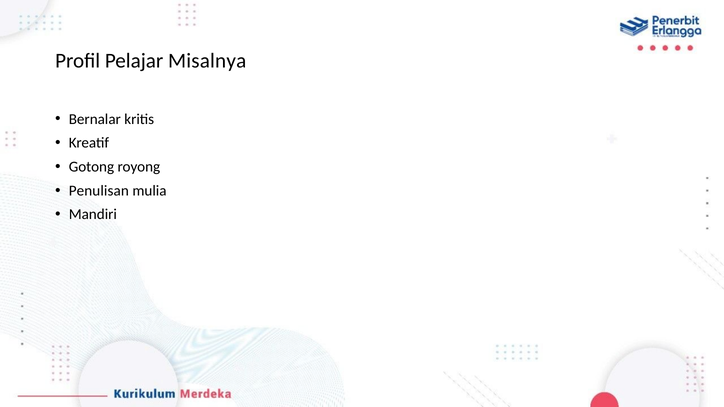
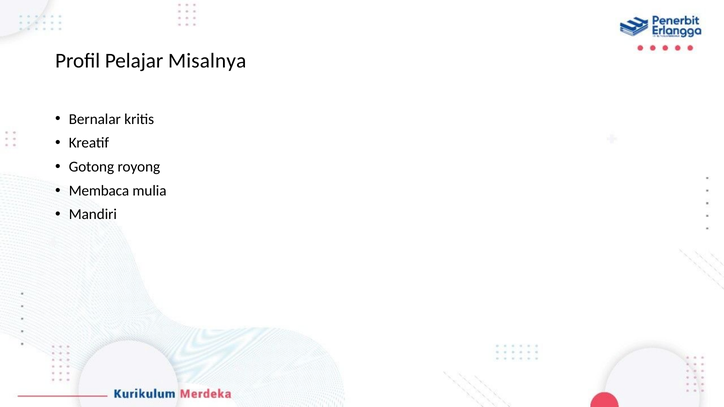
Penulisan: Penulisan -> Membaca (99, 191)
